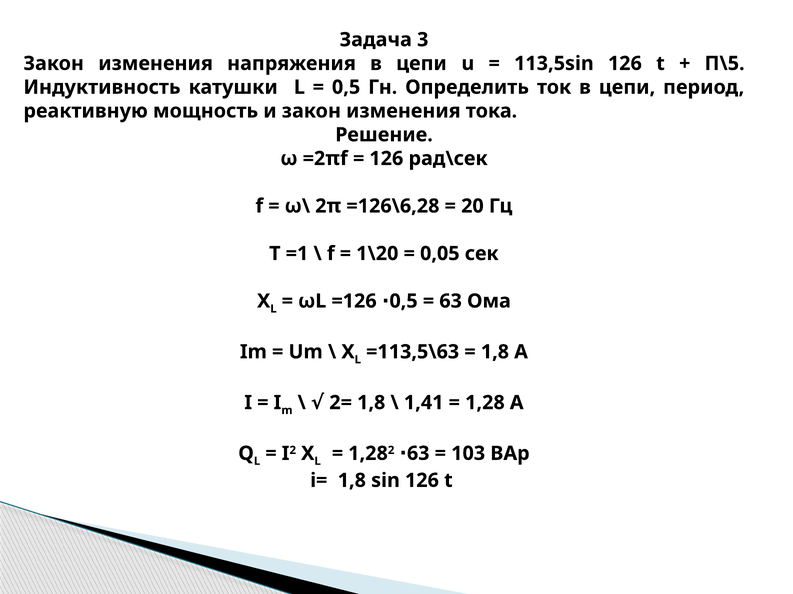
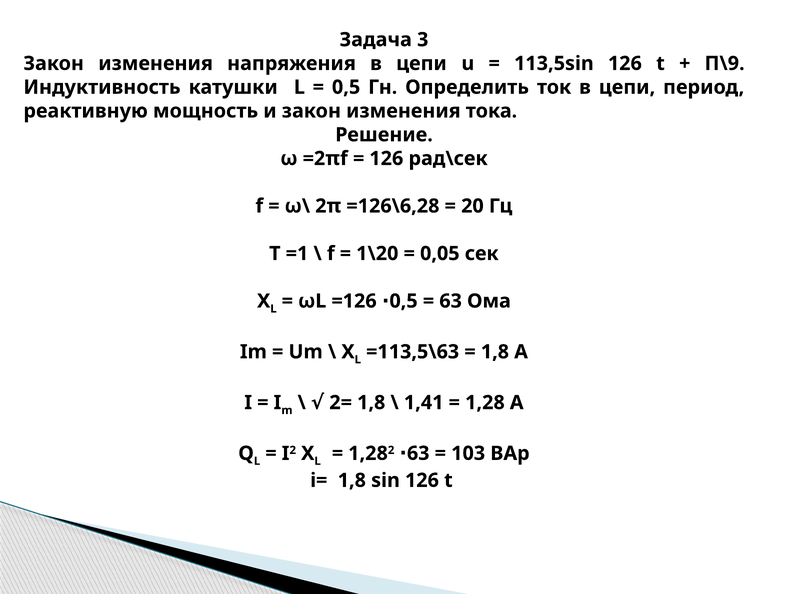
Π\5: Π\5 -> Π\9 (725, 64)
